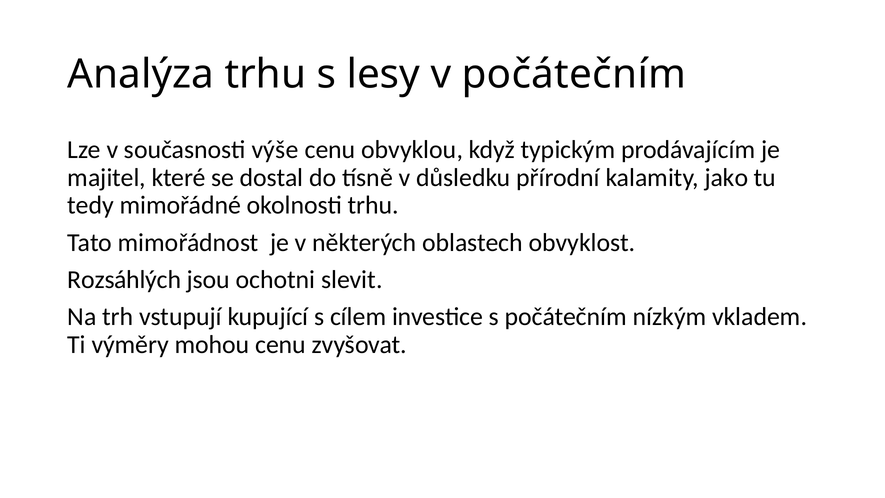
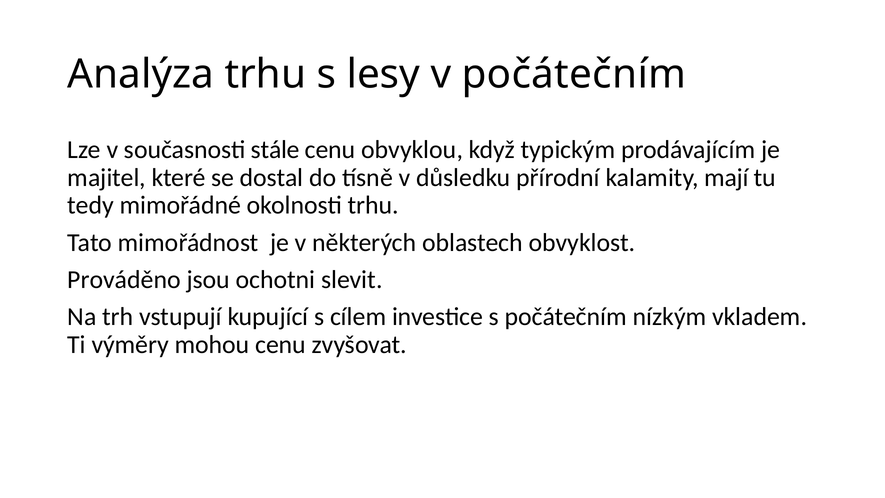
výše: výše -> stále (275, 150)
jako: jako -> mají (727, 178)
Rozsáhlých: Rozsáhlých -> Prováděno (124, 280)
